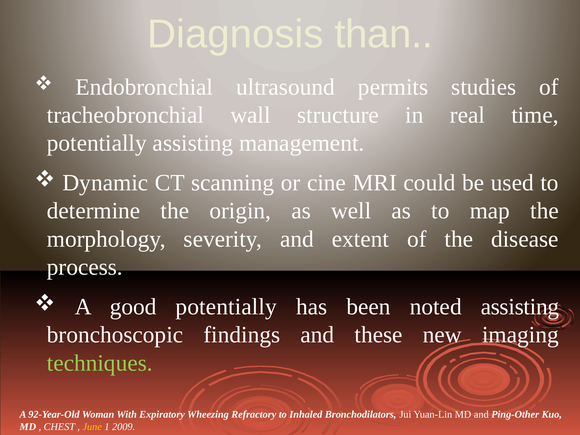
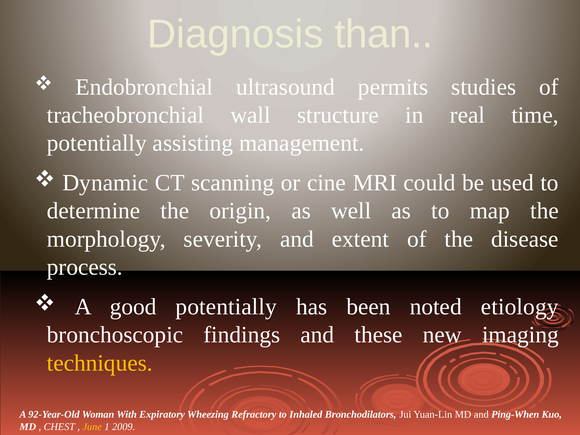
noted assisting: assisting -> etiology (520, 307)
techniques colour: light green -> yellow (100, 363)
Ping-Other: Ping-Other -> Ping-When (515, 414)
